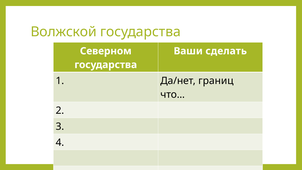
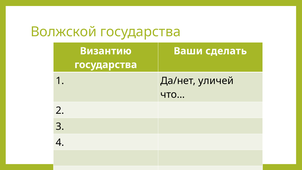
Северном: Северном -> Византию (106, 51)
границ: границ -> уличей (216, 81)
